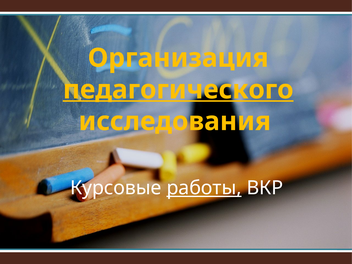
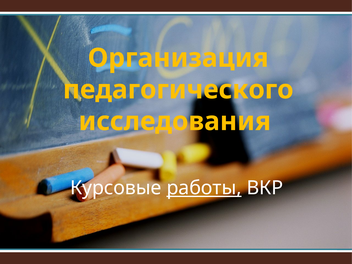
педагогического underline: present -> none (178, 90)
